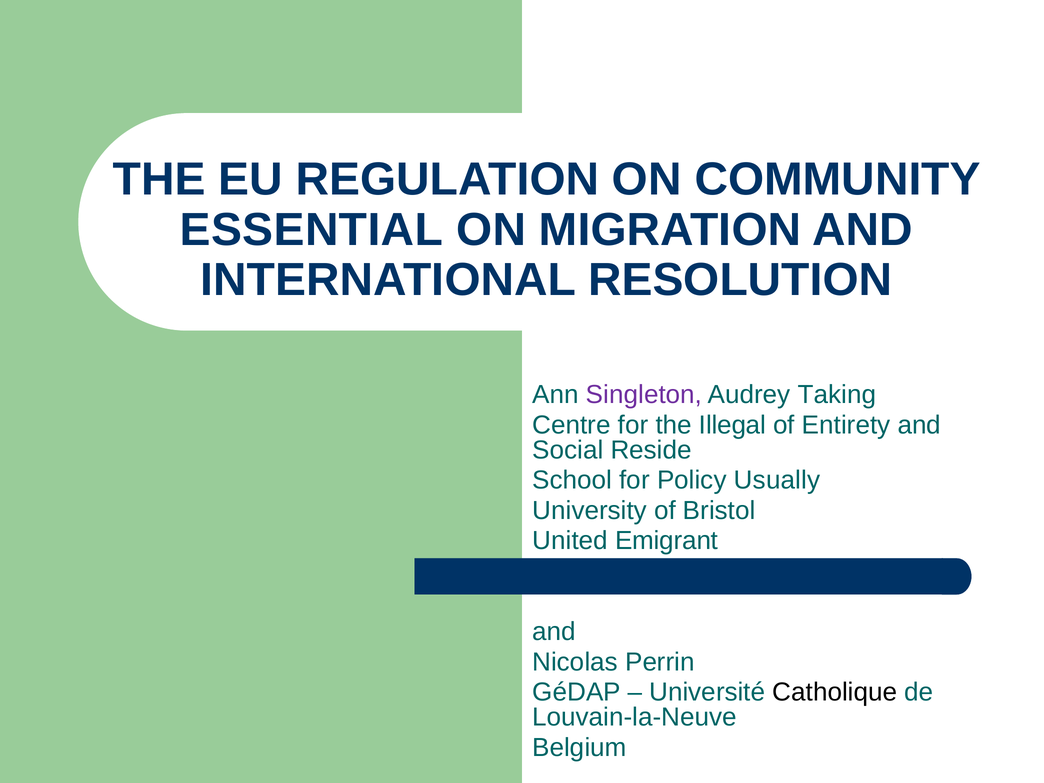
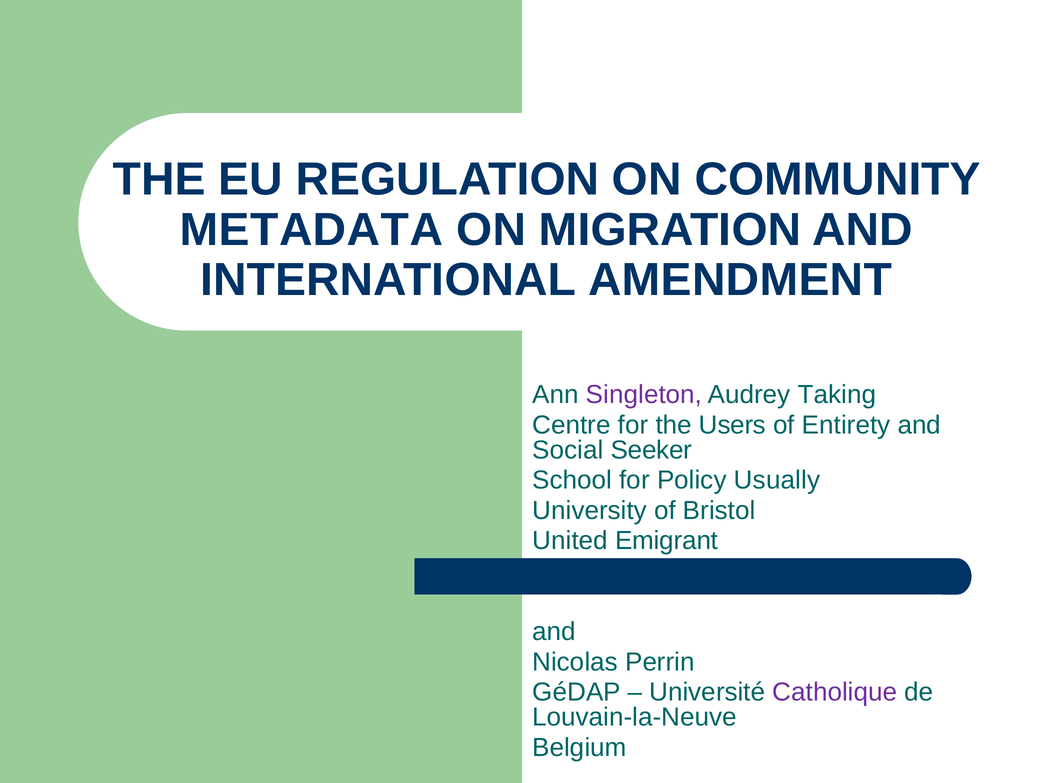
ESSENTIAL: ESSENTIAL -> METADATA (311, 230)
RESOLUTION: RESOLUTION -> AMENDMENT (740, 280)
Illegal: Illegal -> Users (732, 425)
Reside: Reside -> Seeker (651, 450)
Catholique colour: black -> purple (835, 692)
